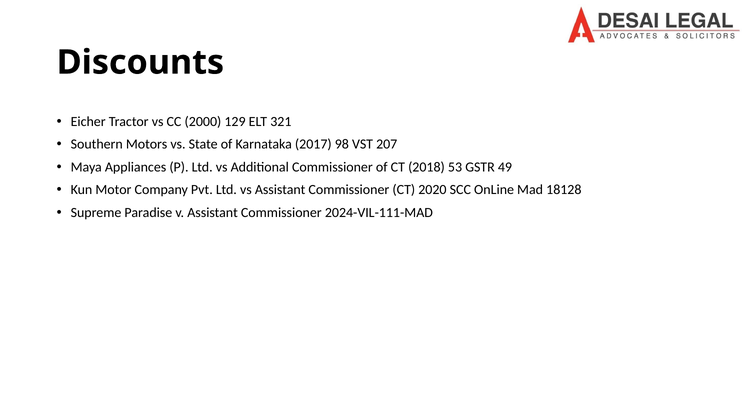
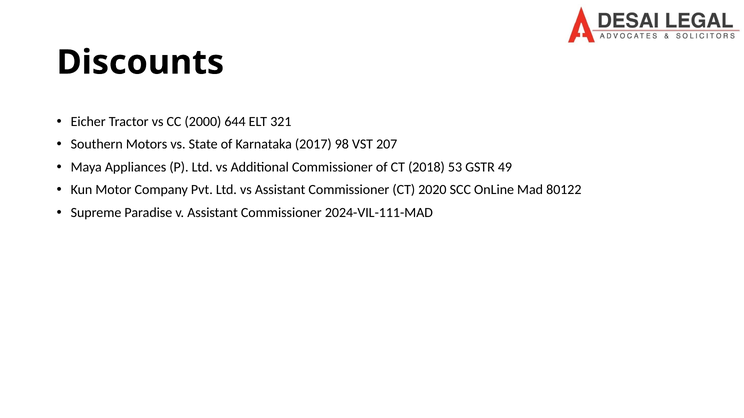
129: 129 -> 644 (235, 122)
18128: 18128 -> 80122 (564, 190)
